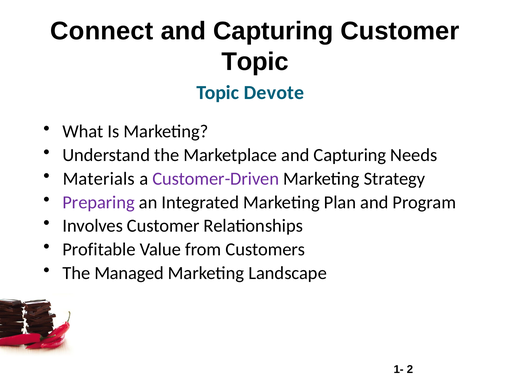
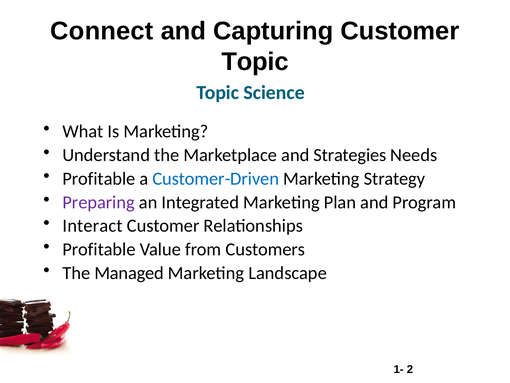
Devote: Devote -> Science (274, 92)
Marketplace and Capturing: Capturing -> Strategies (350, 155)
Materials: Materials -> Profitable (99, 178)
Customer-Driven colour: purple -> blue (216, 178)
Involves: Involves -> Interact (93, 226)
